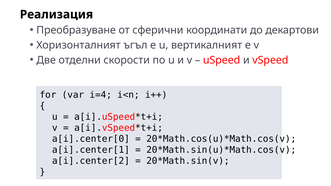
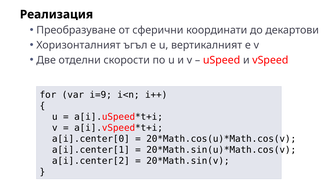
i=4: i=4 -> i=9 (101, 95)
